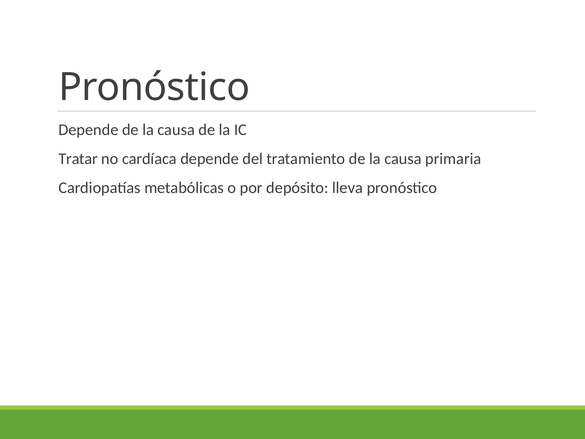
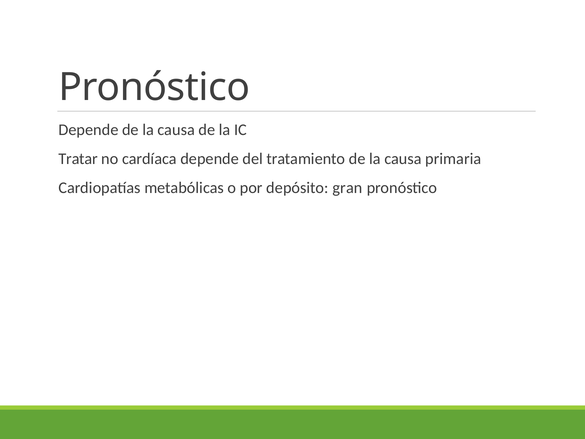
lleva: lleva -> gran (347, 188)
